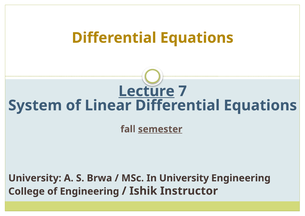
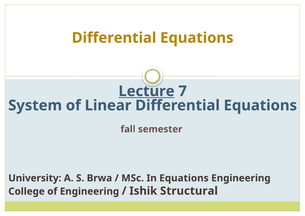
semester underline: present -> none (160, 129)
In University: University -> Equations (184, 178)
Instructor: Instructor -> Structural (189, 191)
